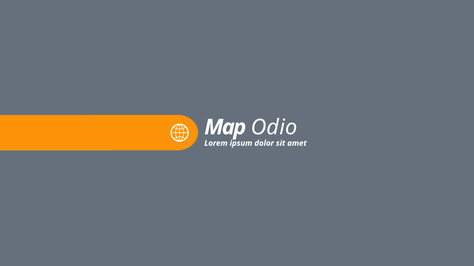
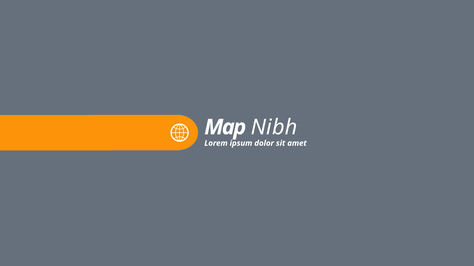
Odio: Odio -> Nibh (274, 127)
